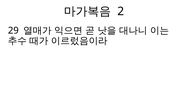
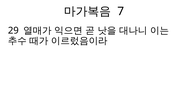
2: 2 -> 7 (121, 11)
